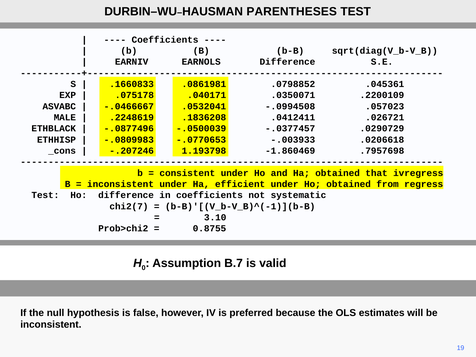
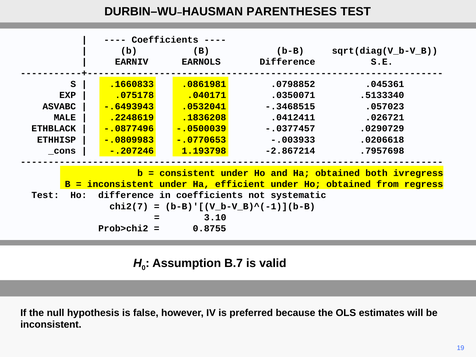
.2200109: .2200109 -> .5133340 (382, 95)
-.0466667: -.0466667 -> -.6493943 (129, 106)
-.0994508: -.0994508 -> -.3468515 (290, 106)
-1.860469: -1.860469 -> -2.867214 (290, 151)
that: that -> both (377, 173)
